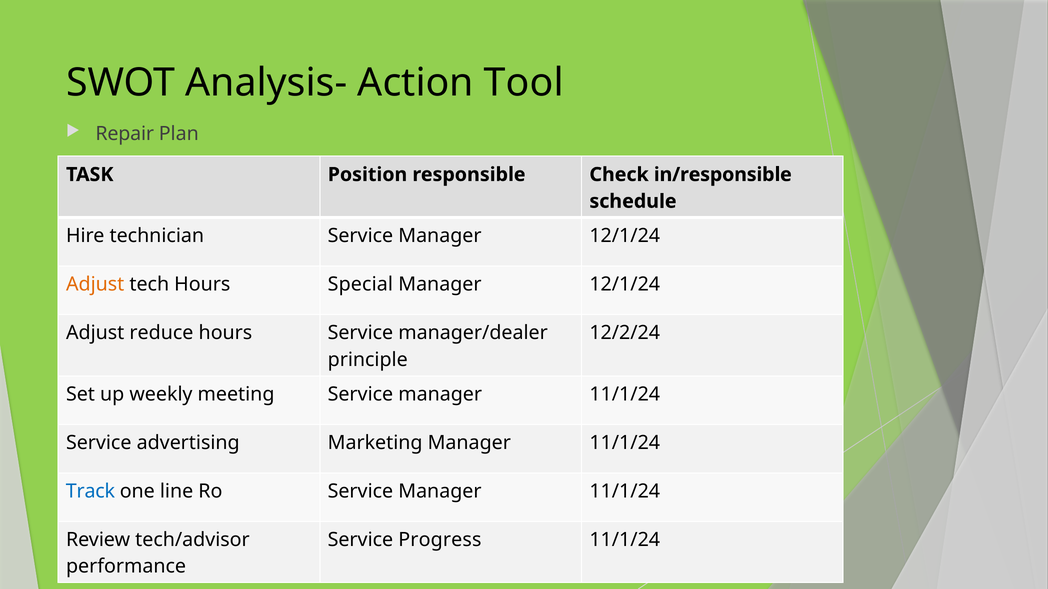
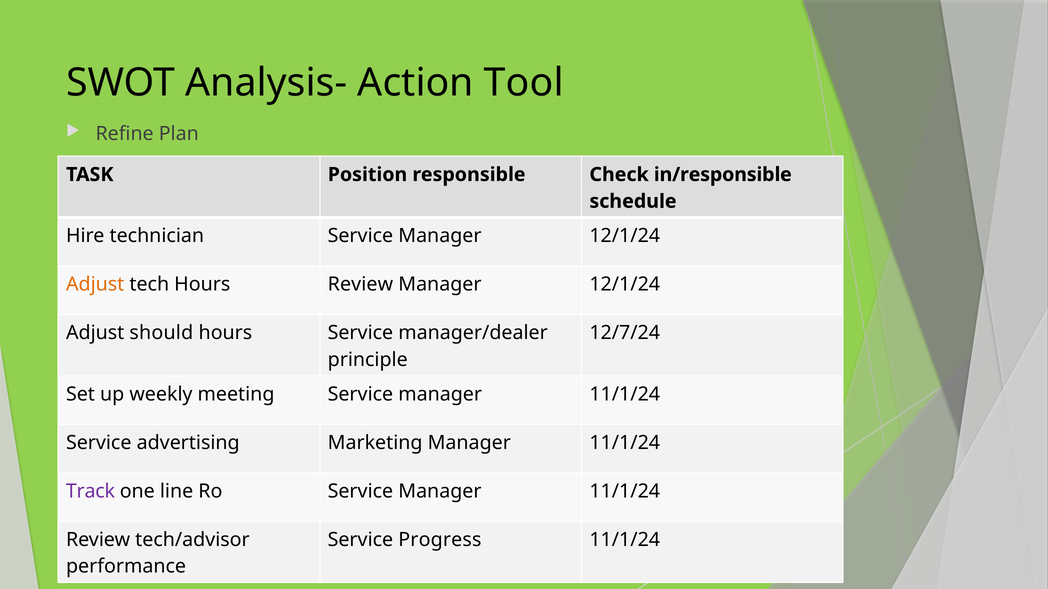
Repair: Repair -> Refine (125, 134)
Hours Special: Special -> Review (360, 285)
reduce: reduce -> should (161, 333)
12/2/24: 12/2/24 -> 12/7/24 (625, 333)
Track colour: blue -> purple (90, 492)
